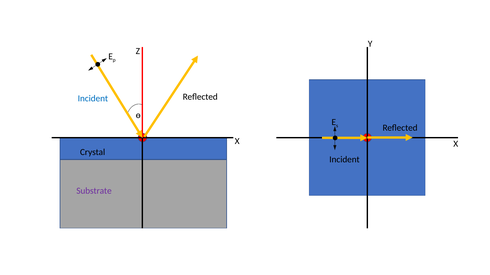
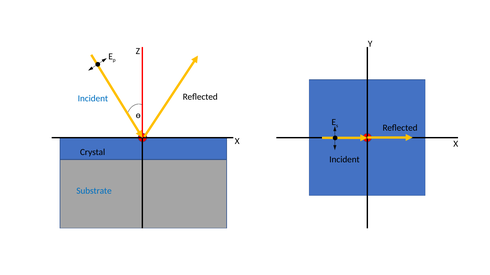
Substrate colour: purple -> blue (94, 191)
